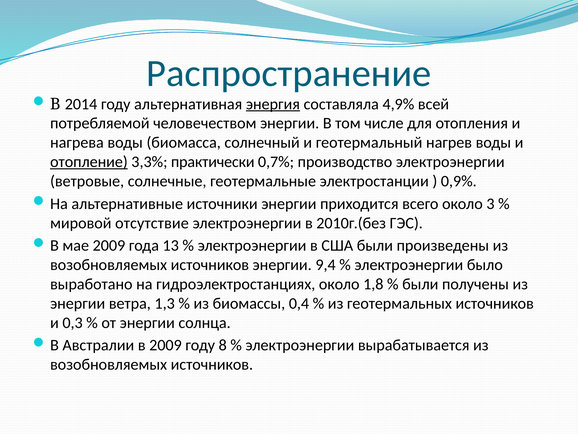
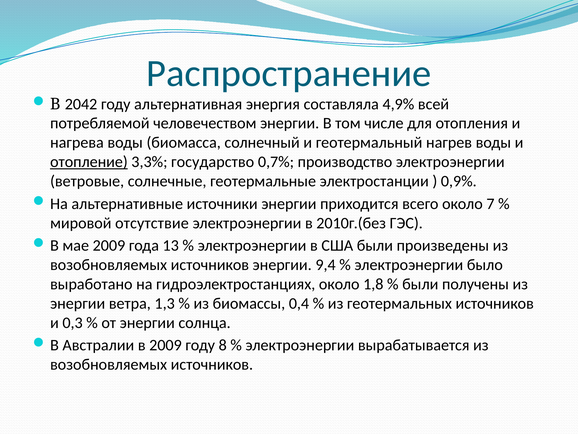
2014: 2014 -> 2042 (81, 104)
энергия underline: present -> none (273, 104)
практически: практически -> государство (213, 162)
3: 3 -> 7 (490, 204)
